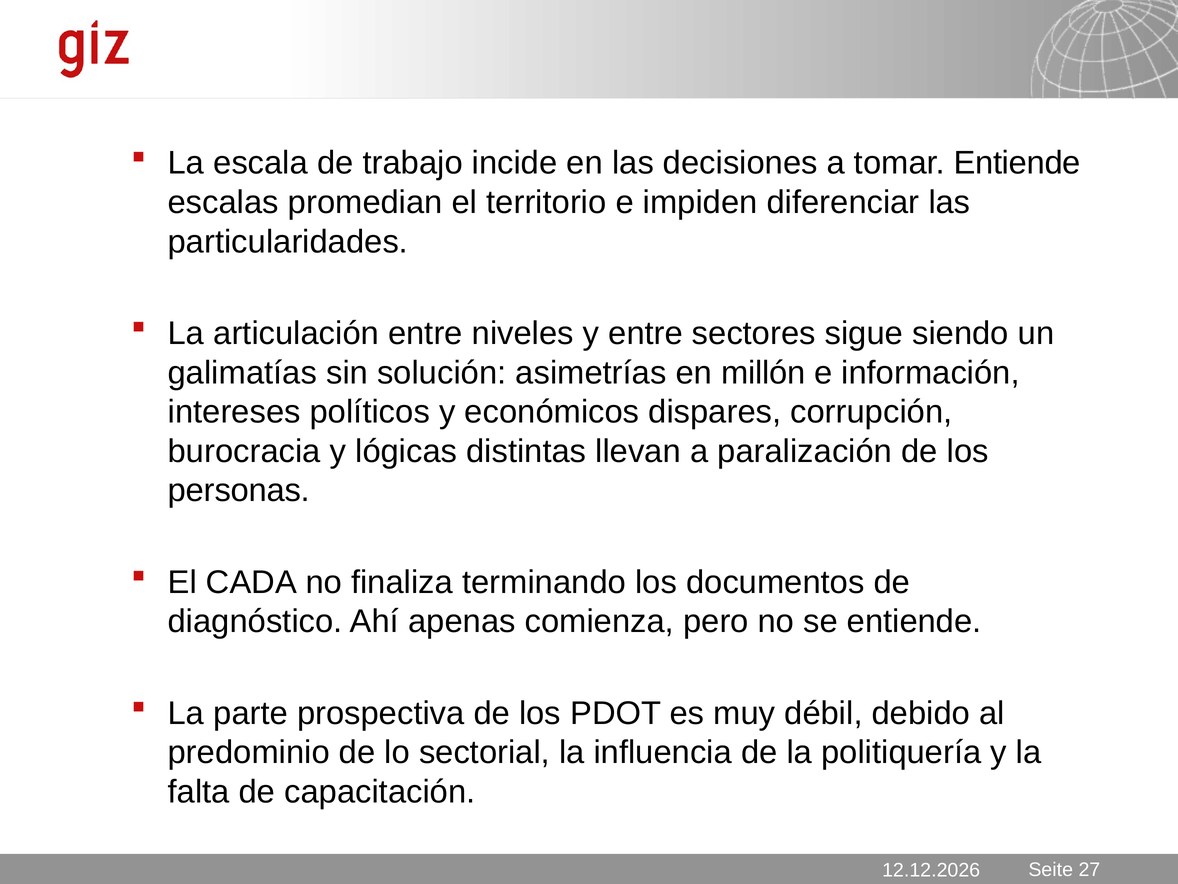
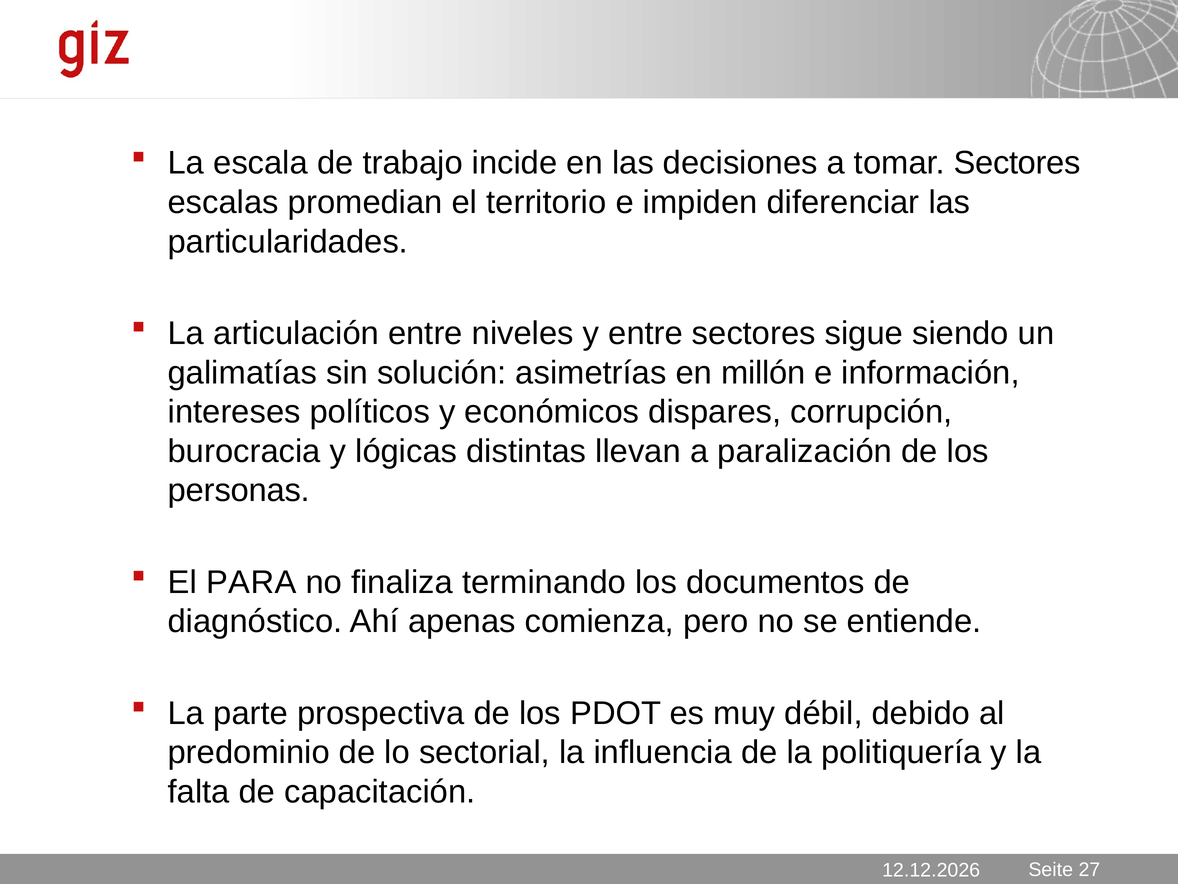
tomar Entiende: Entiende -> Sectores (1017, 163)
CADA: CADA -> PARA (251, 582)
